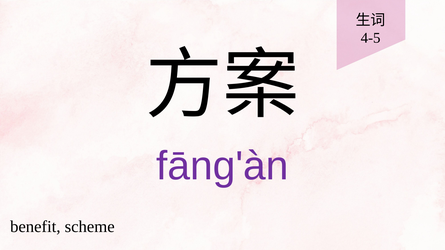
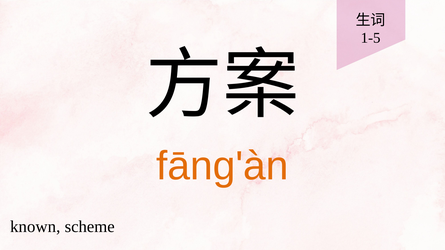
4-5: 4-5 -> 1-5 (371, 38)
fāng'àn colour: purple -> orange (222, 166)
benefit: benefit -> known (35, 227)
